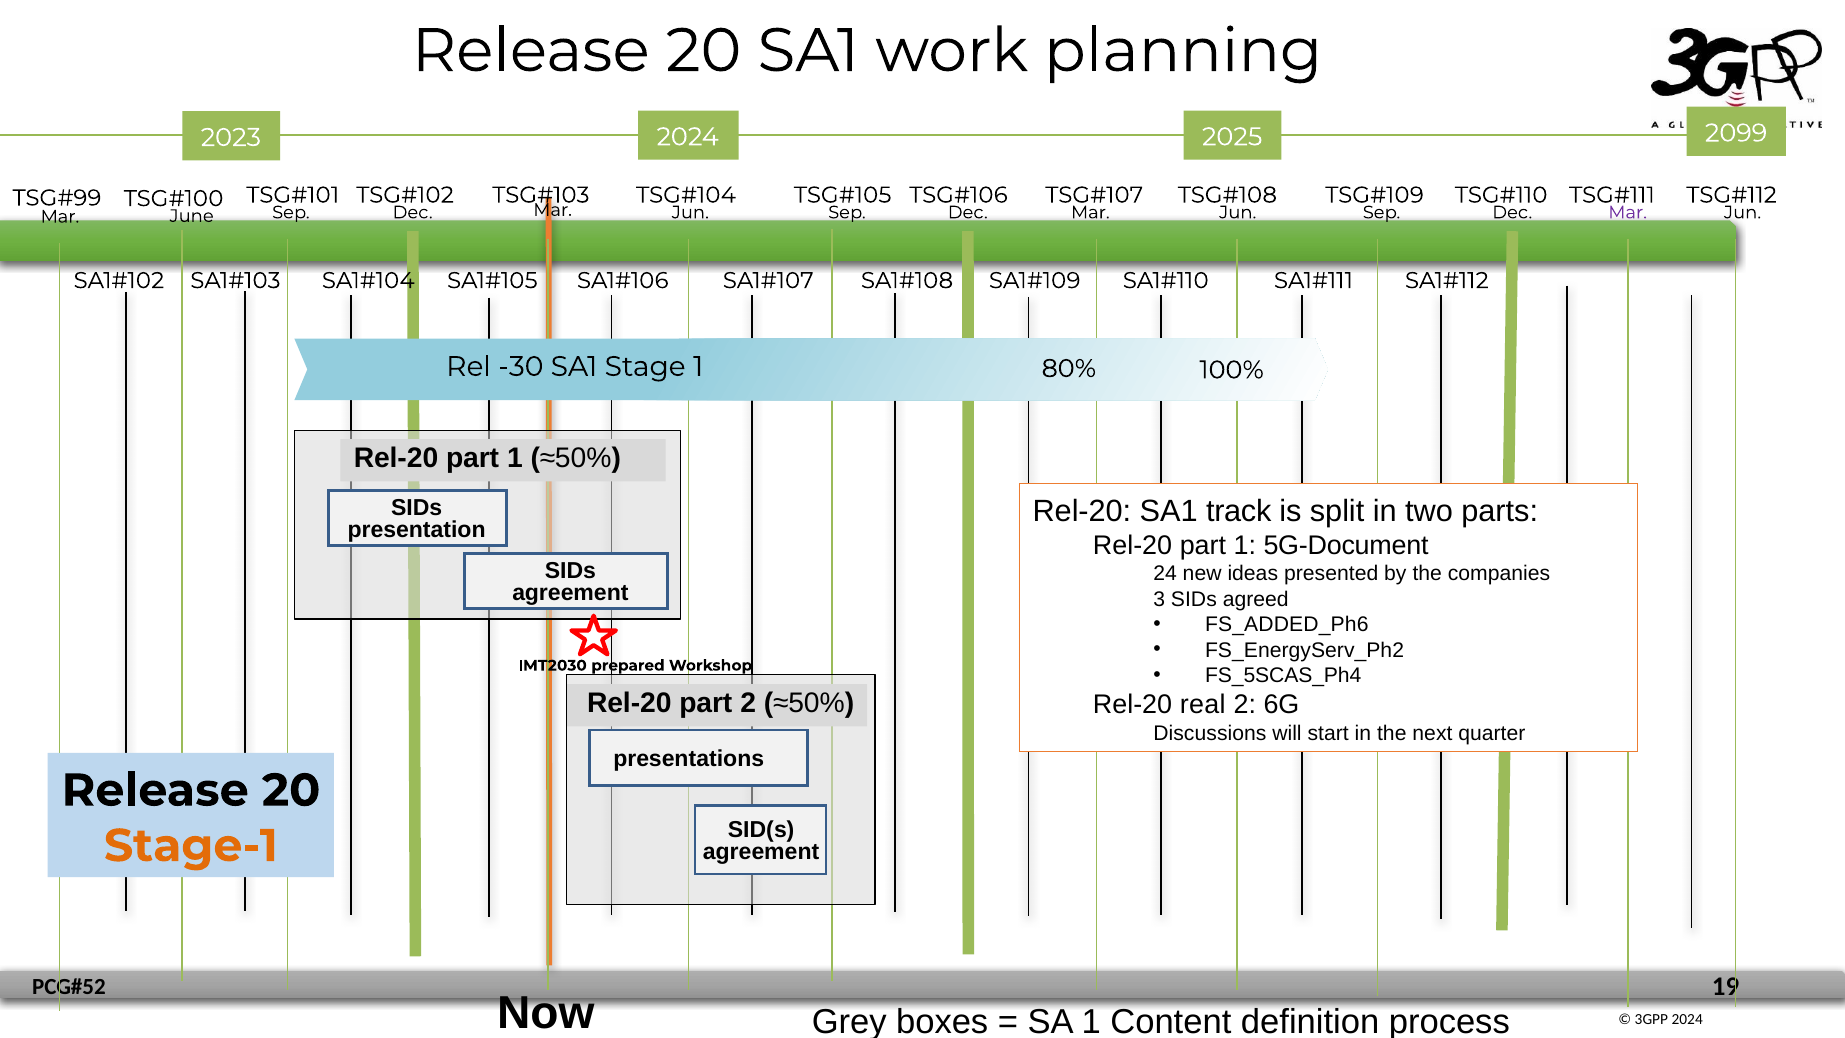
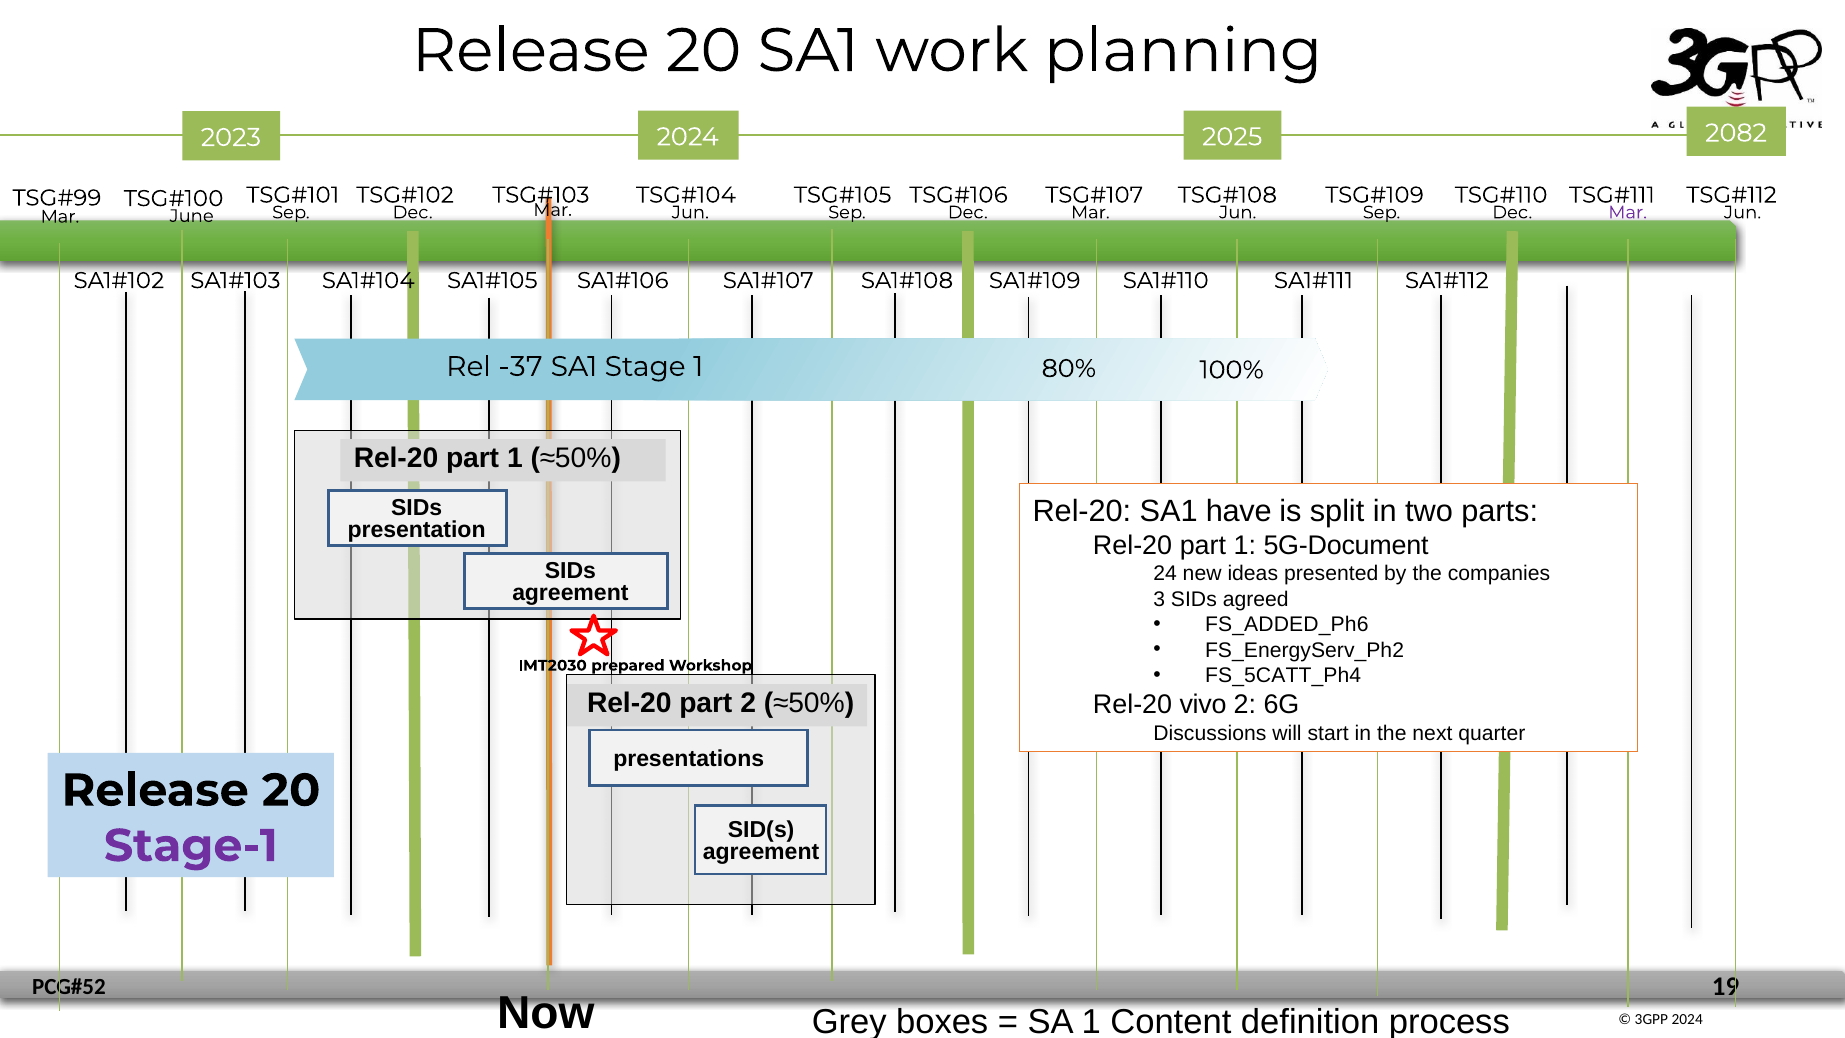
2099: 2099 -> 2082 (1736, 133)
-30: -30 -> -37 (521, 367)
track: track -> have (1239, 511)
FS_5SCAS_Ph4: FS_5SCAS_Ph4 -> FS_5CATT_Ph4 (1283, 675)
real: real -> vivo (1203, 705)
Stage-1 colour: orange -> purple (191, 846)
